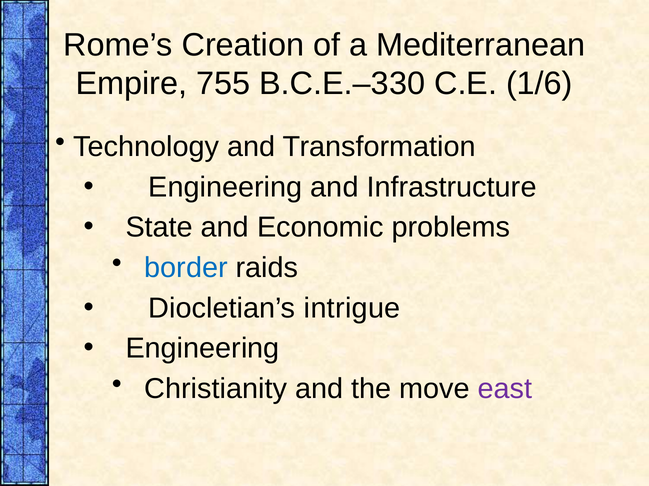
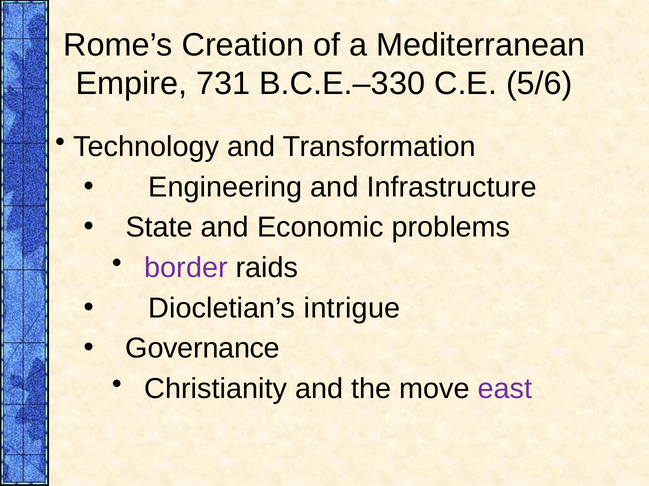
755: 755 -> 731 (223, 84)
1/6: 1/6 -> 5/6 (539, 84)
border colour: blue -> purple (186, 268)
Engineering: Engineering -> Governance (203, 349)
